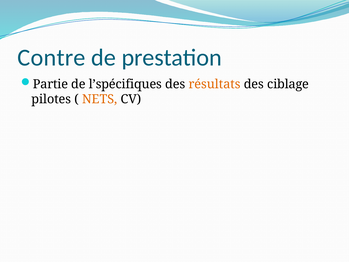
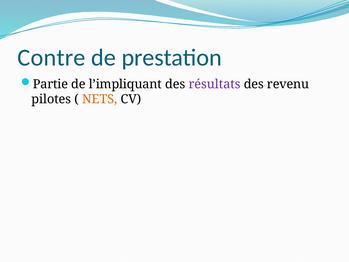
l’spécifiques: l’spécifiques -> l’impliquant (125, 84)
résultats colour: orange -> purple (215, 84)
ciblage: ciblage -> revenu (288, 84)
